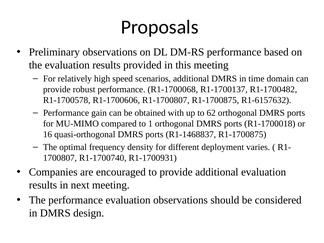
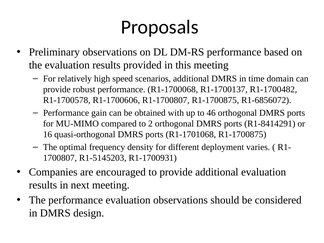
R1-6157632: R1-6157632 -> R1-6856072 (266, 100)
62: 62 -> 46 (211, 113)
1: 1 -> 2 (150, 124)
R1-1700018: R1-1700018 -> R1-8414291 (270, 124)
R1-1468837: R1-1468837 -> R1-1701068 (191, 134)
R1-1700740: R1-1700740 -> R1-5145203 (103, 158)
